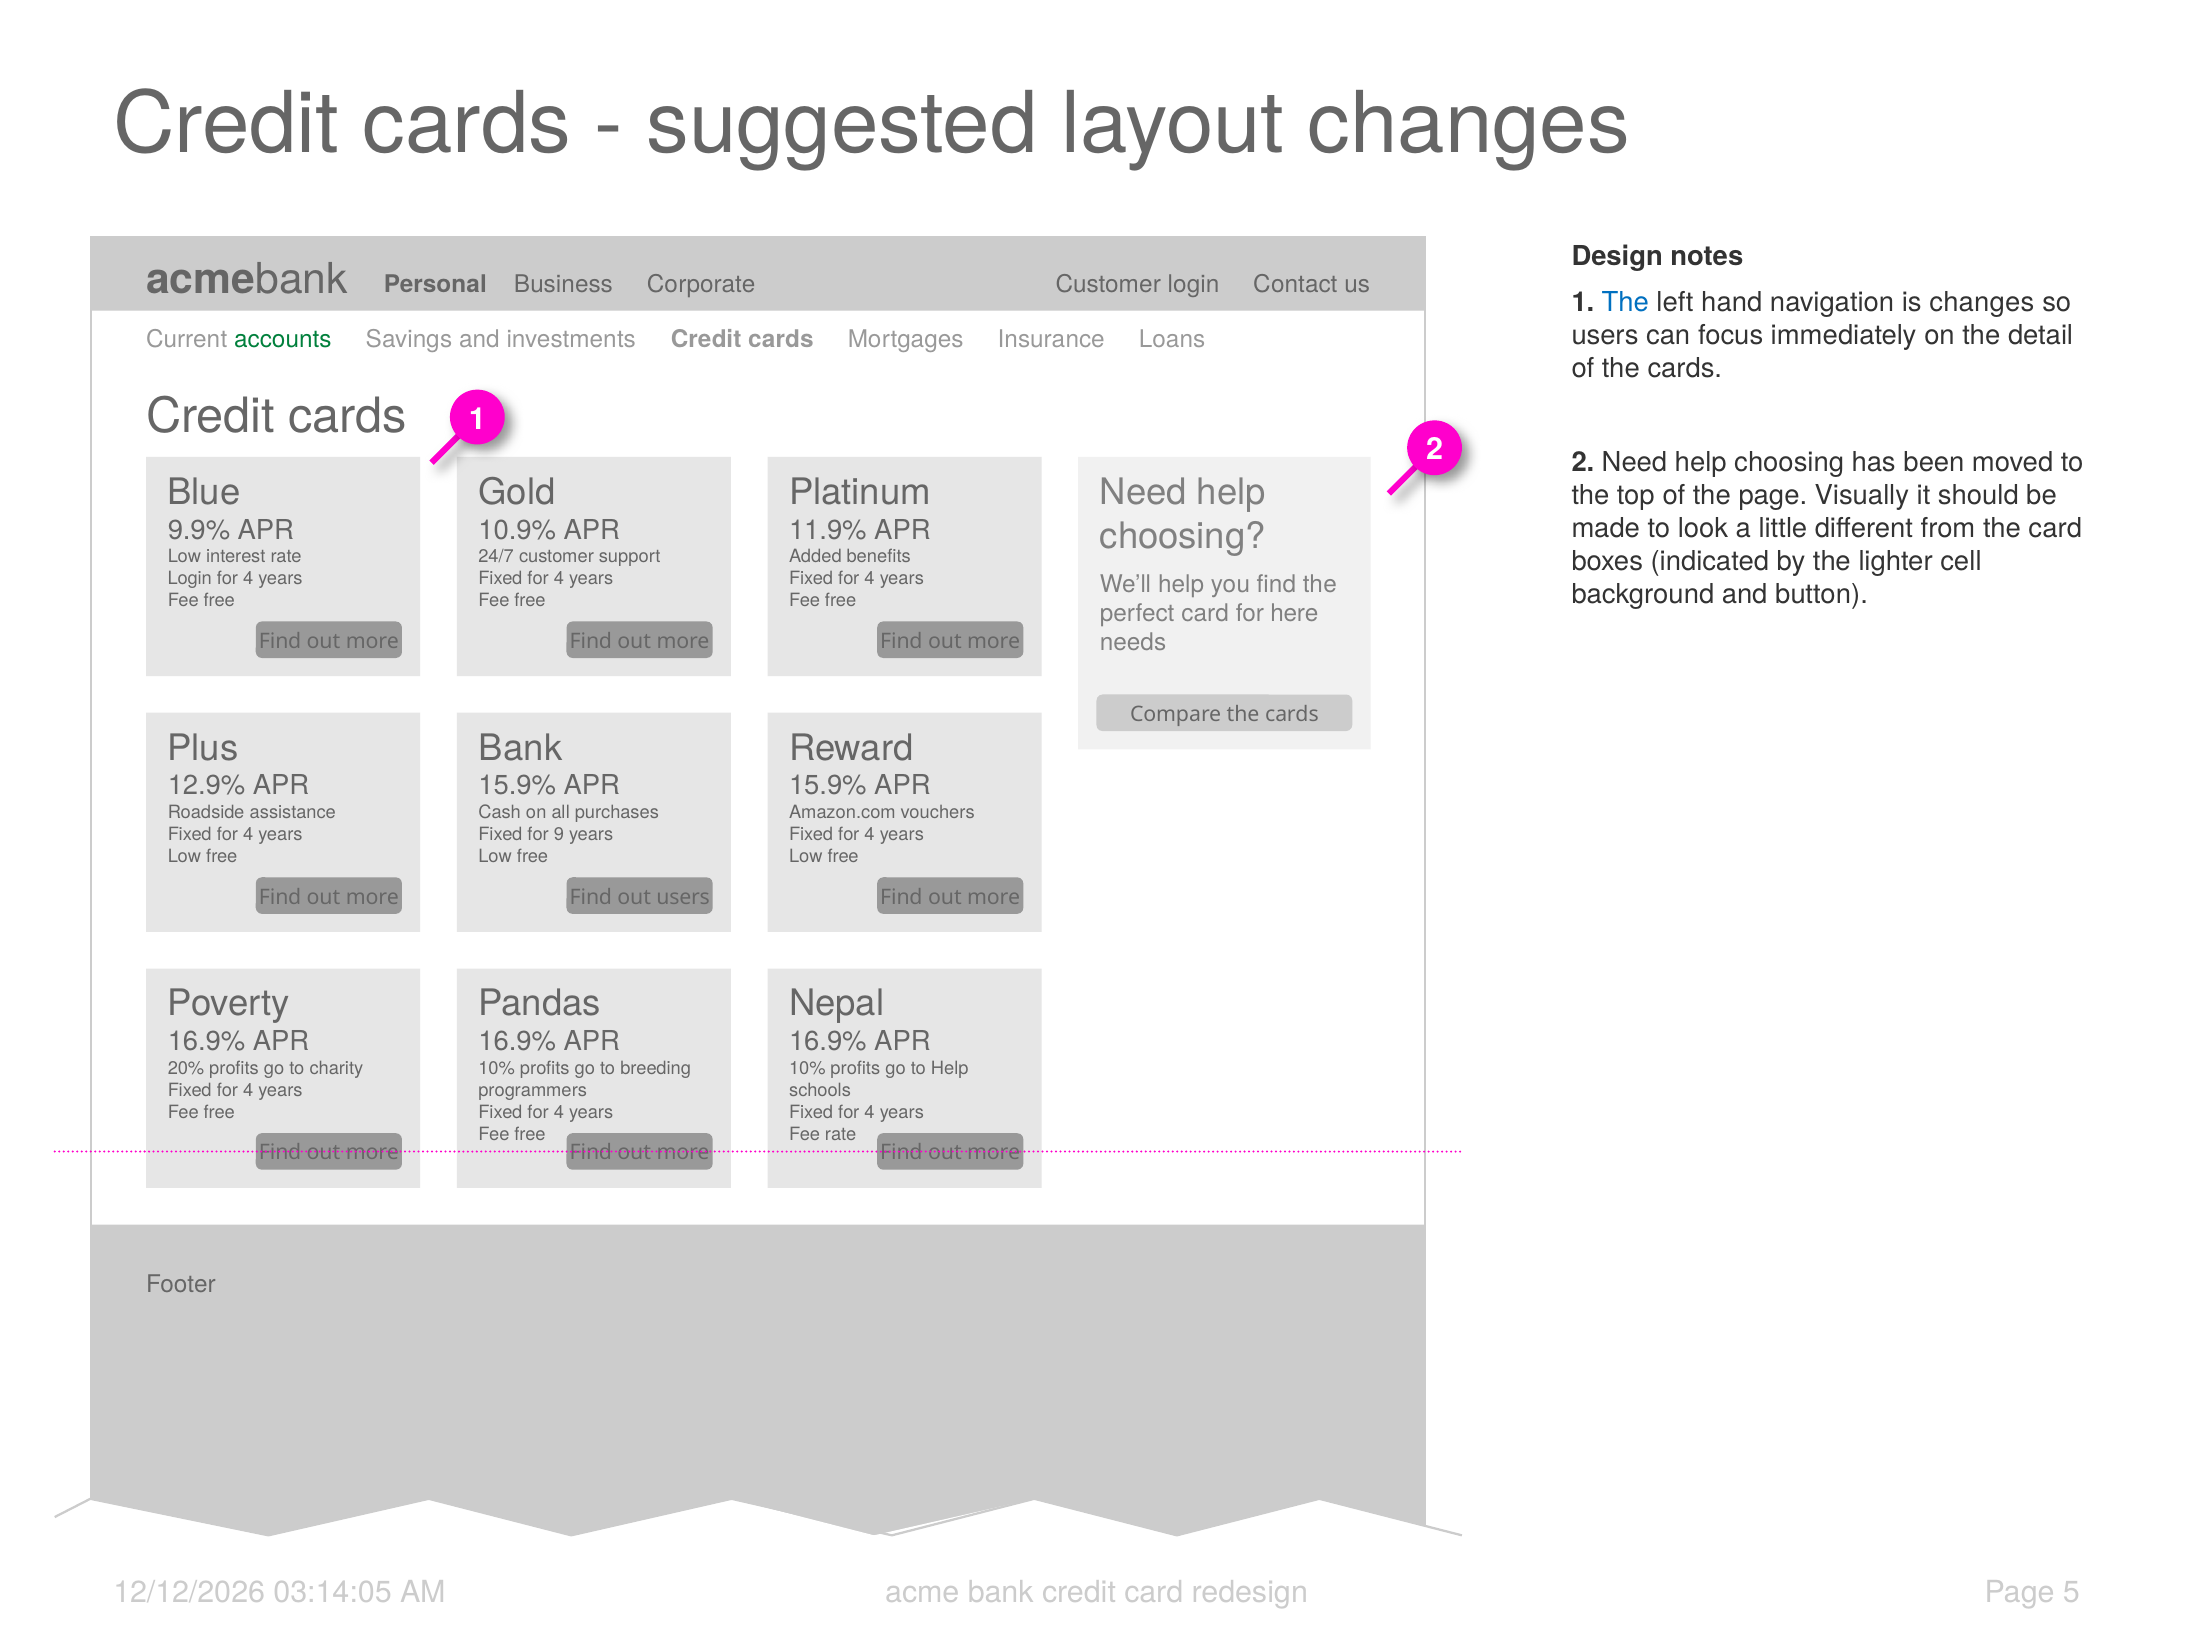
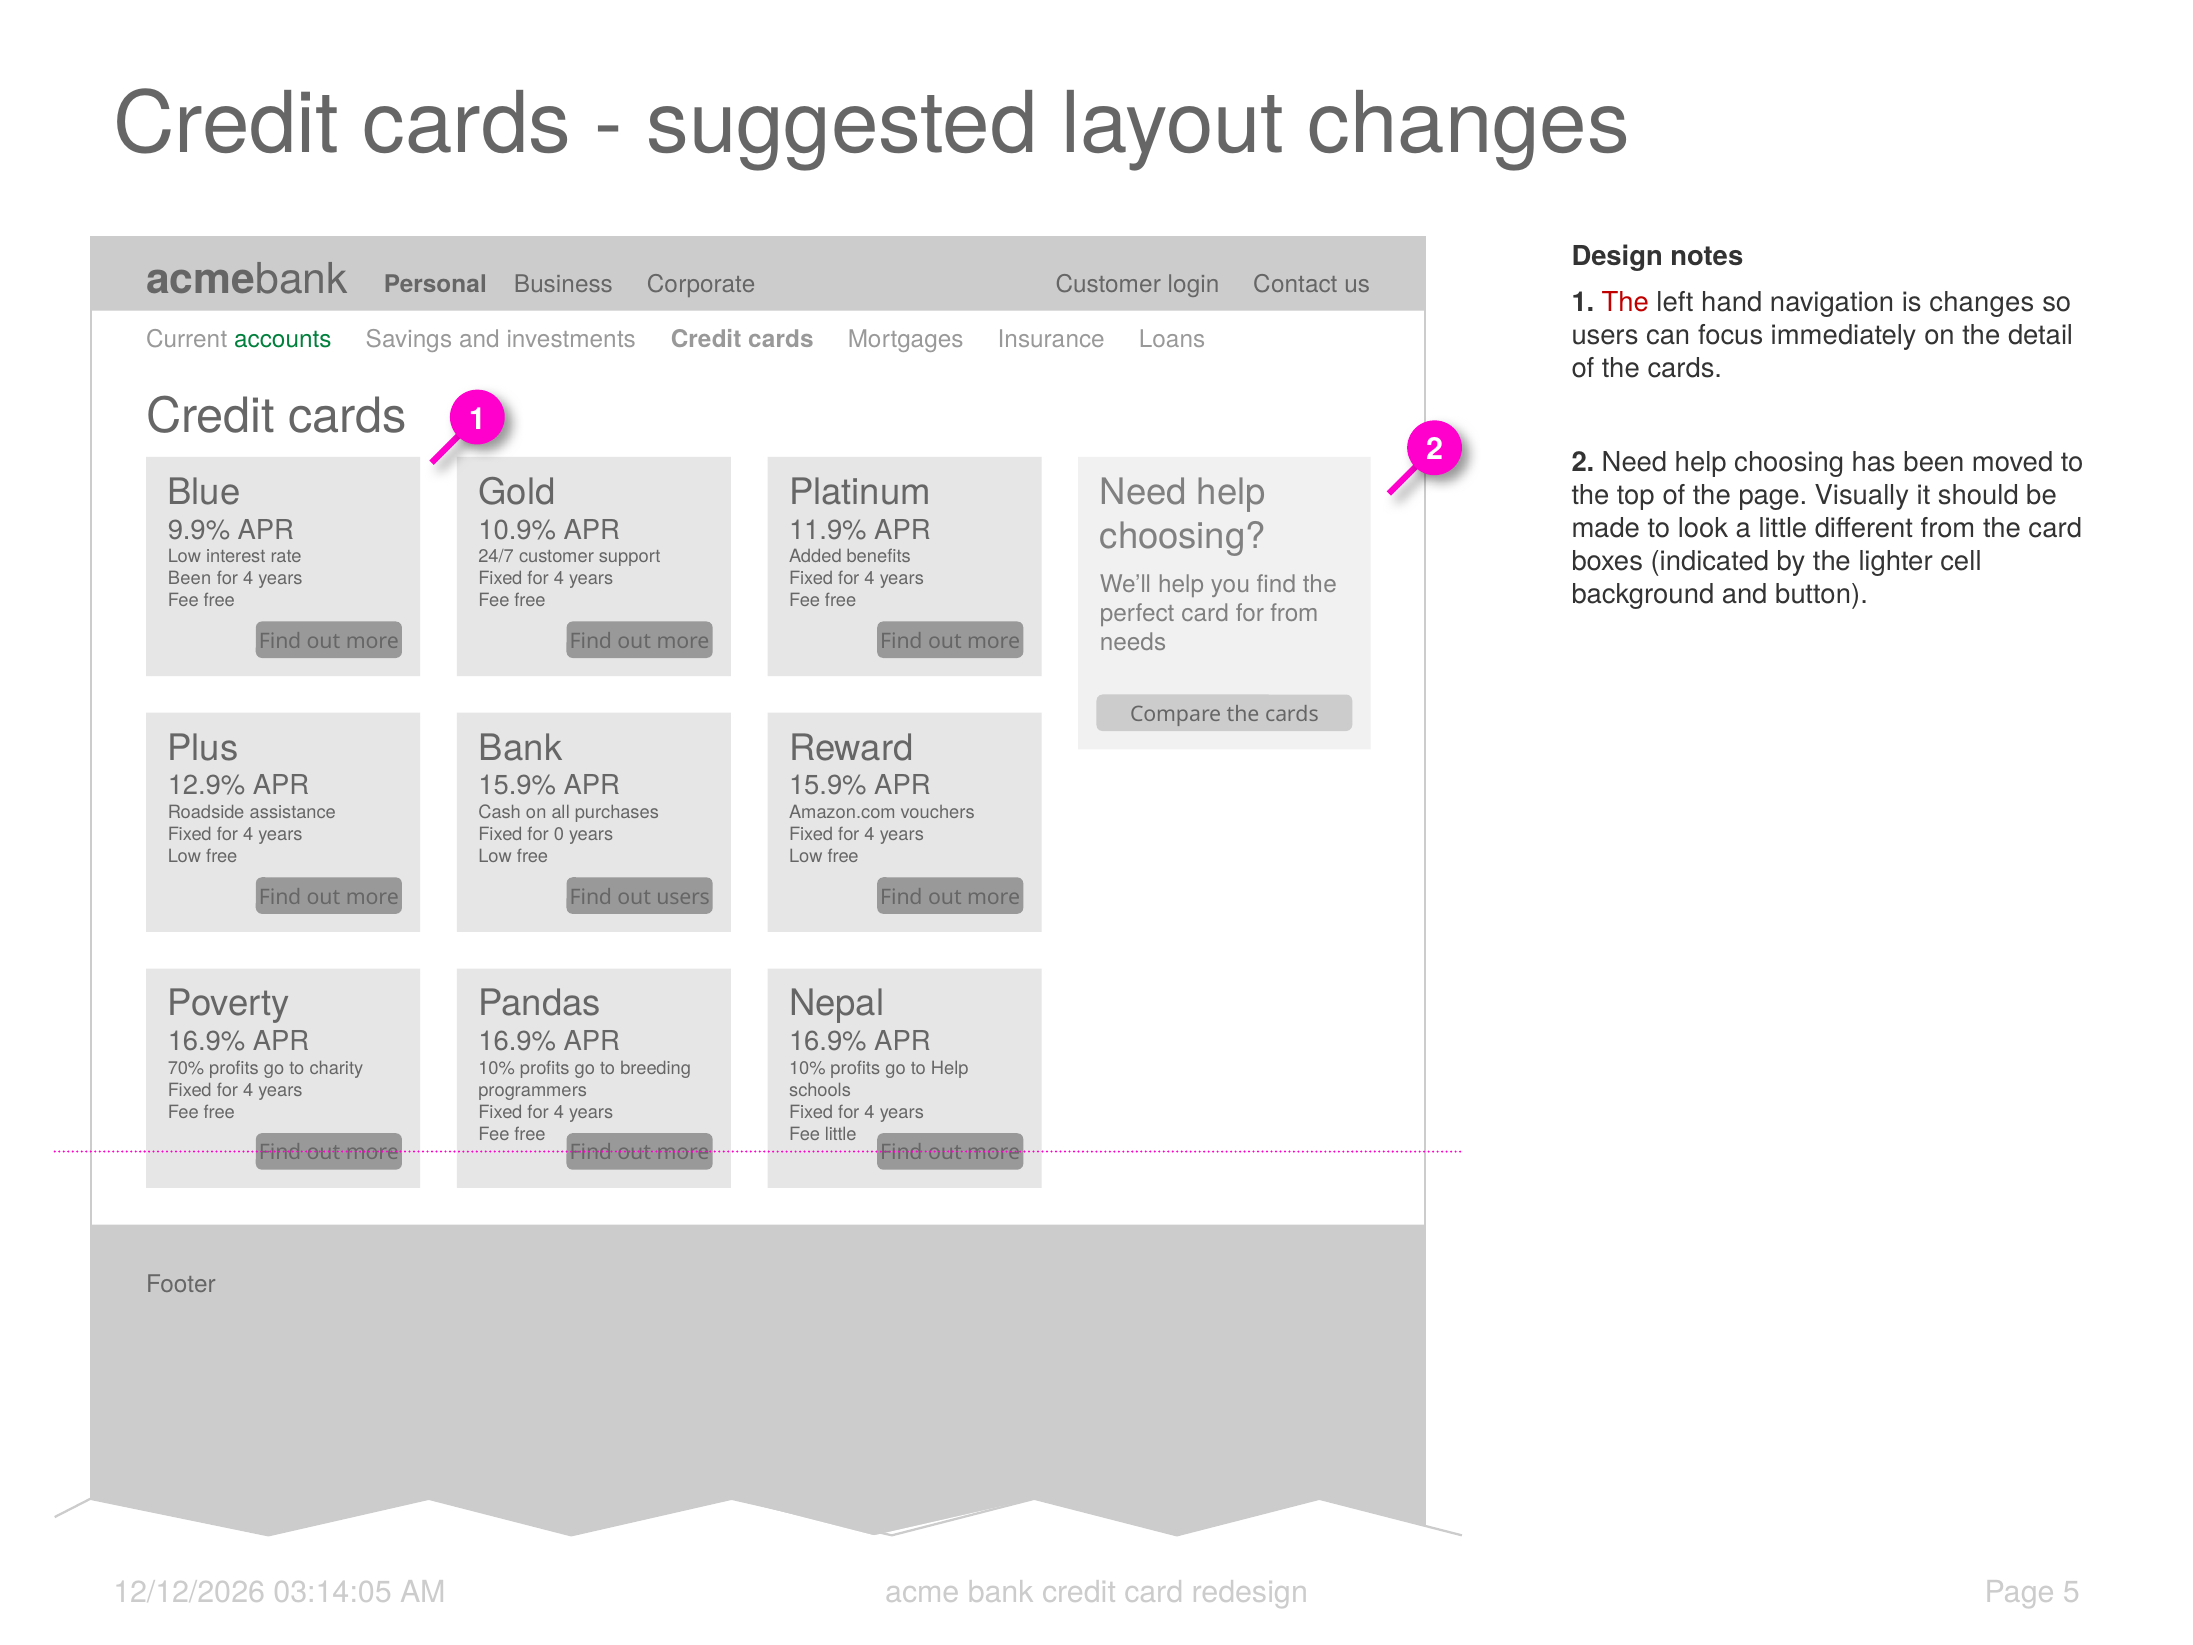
The colour: blue -> red (1625, 303)
Login: Login -> Been (190, 579)
for here: here -> from (1294, 613)
9: 9 -> 0 (559, 834)
20%: 20% -> 70% (186, 1068)
Fee rate: rate -> little (841, 1134)
